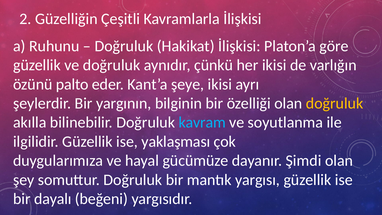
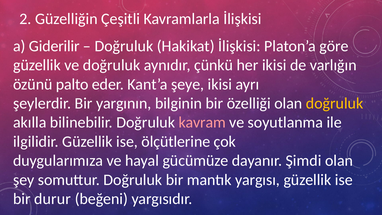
Ruhunu: Ruhunu -> Giderilir (54, 46)
kavram colour: light blue -> pink (202, 122)
yaklaşması: yaklaşması -> ölçütlerine (176, 142)
dayalı: dayalı -> durur (53, 199)
